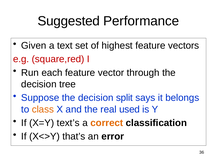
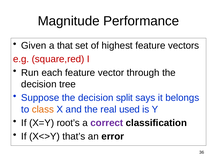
Suggested: Suggested -> Magnitude (69, 21)
text: text -> that (65, 46)
text’s: text’s -> root’s (68, 123)
correct colour: orange -> purple (107, 123)
